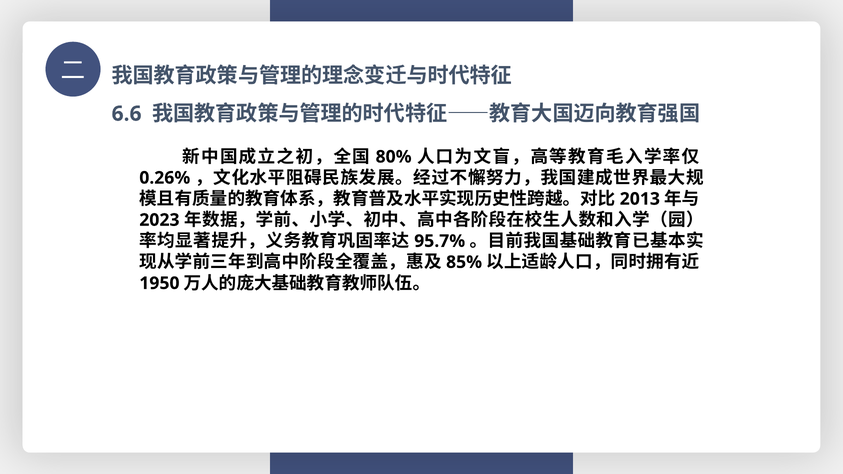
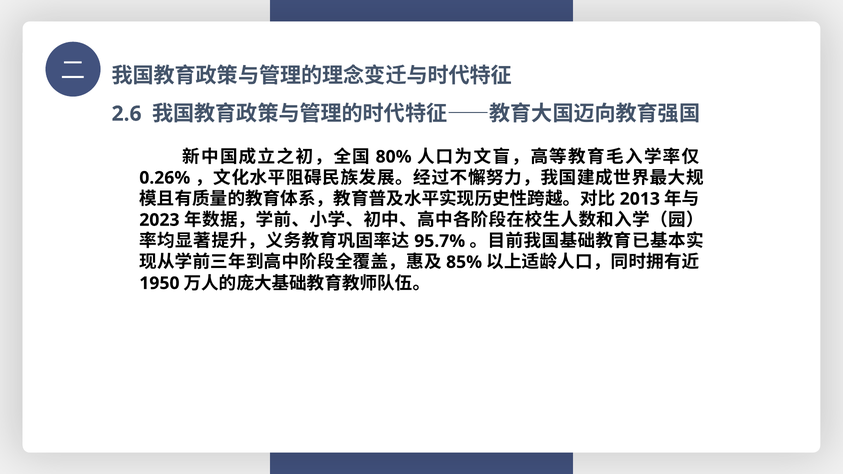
6.6: 6.6 -> 2.6 (127, 114)
